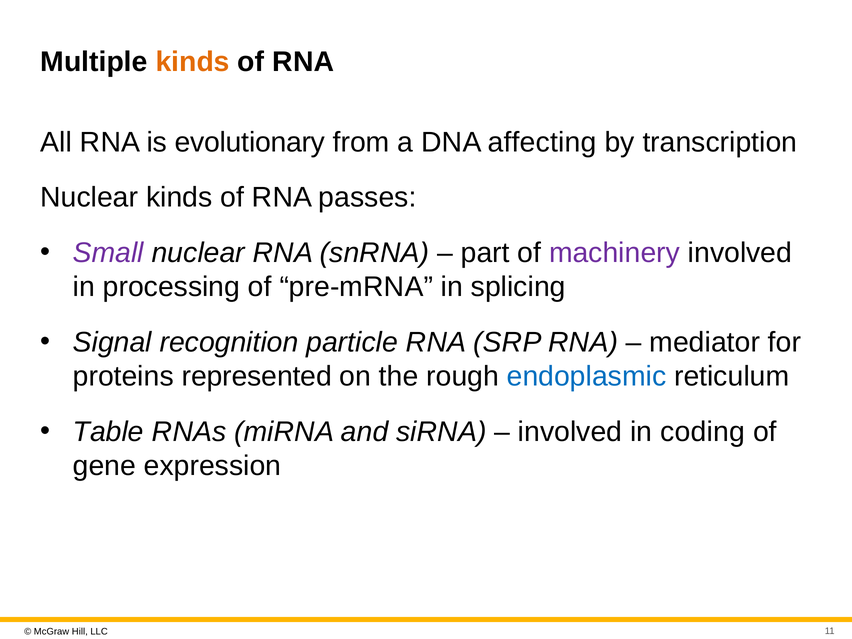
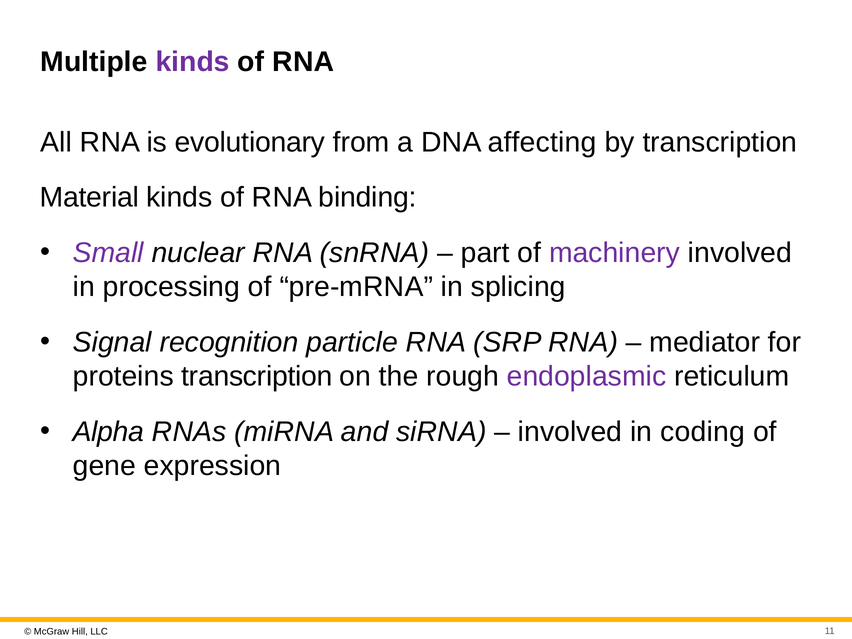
kinds colour: orange -> purple (193, 62)
Nuclear: Nuclear -> Material (89, 198)
passes: passes -> binding (368, 198)
proteins represented: represented -> transcription (257, 377)
endoplasmic colour: blue -> purple (587, 377)
Table: Table -> Alpha (108, 432)
